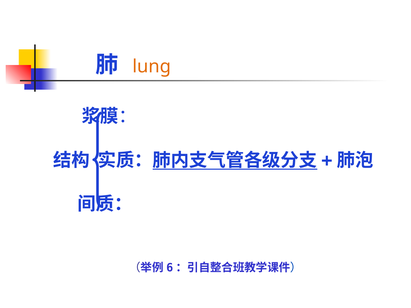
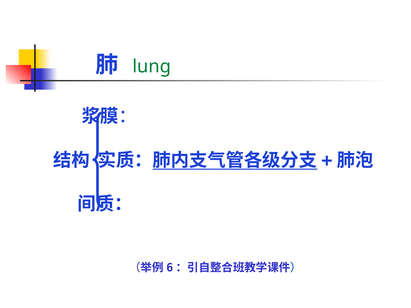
lung colour: orange -> green (152, 67)
